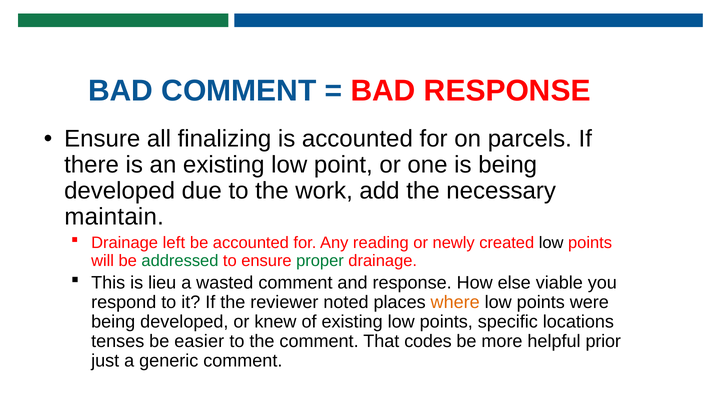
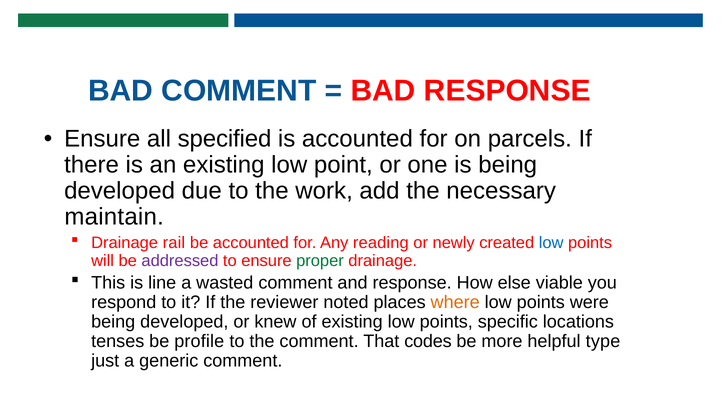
finalizing: finalizing -> specified (225, 139)
left: left -> rail (174, 242)
low colour: black -> blue (551, 242)
addressed colour: green -> purple (180, 260)
lieu: lieu -> line (162, 283)
easier: easier -> profile (199, 341)
prior: prior -> type (603, 341)
